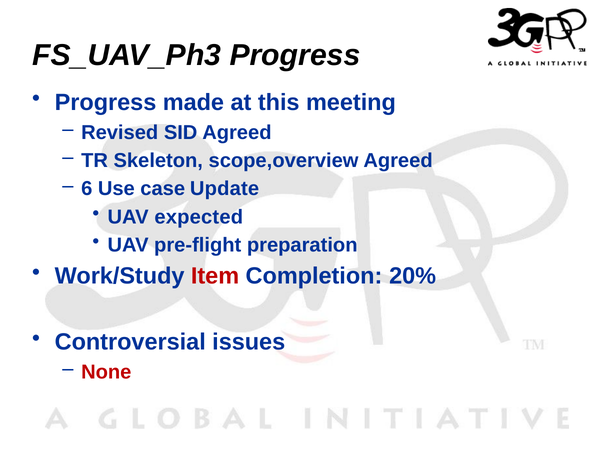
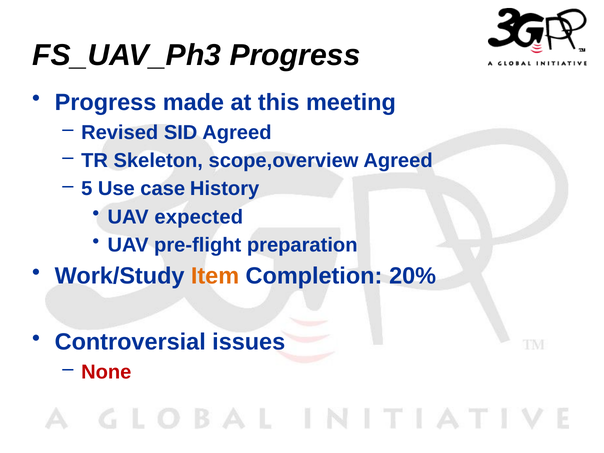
6: 6 -> 5 (87, 189)
Update: Update -> History (225, 189)
Item colour: red -> orange (215, 276)
